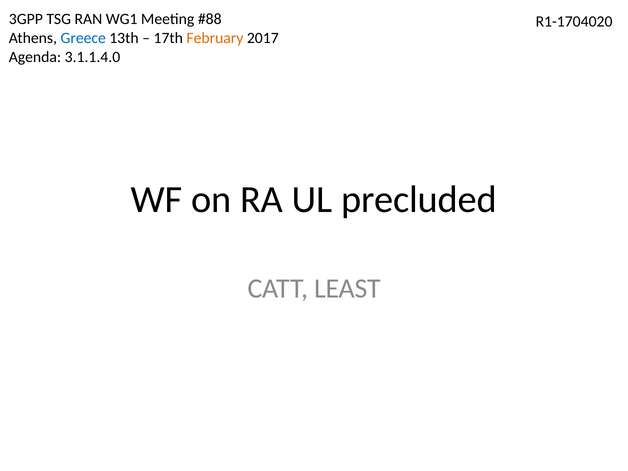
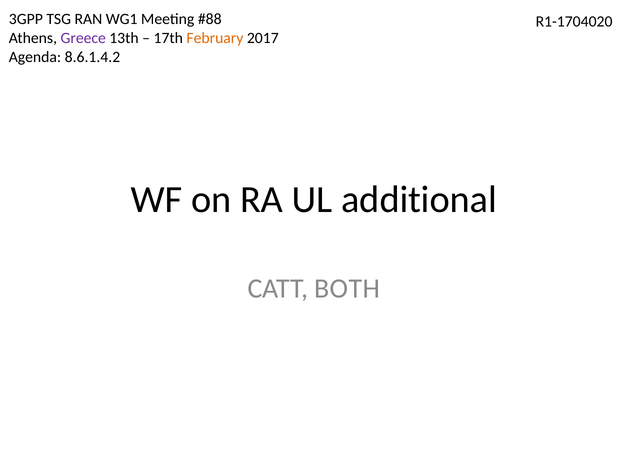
Greece colour: blue -> purple (83, 38)
3.1.1.4.0: 3.1.1.4.0 -> 8.6.1.4.2 (92, 57)
precluded: precluded -> additional (419, 199)
LEAST: LEAST -> BOTH (347, 289)
